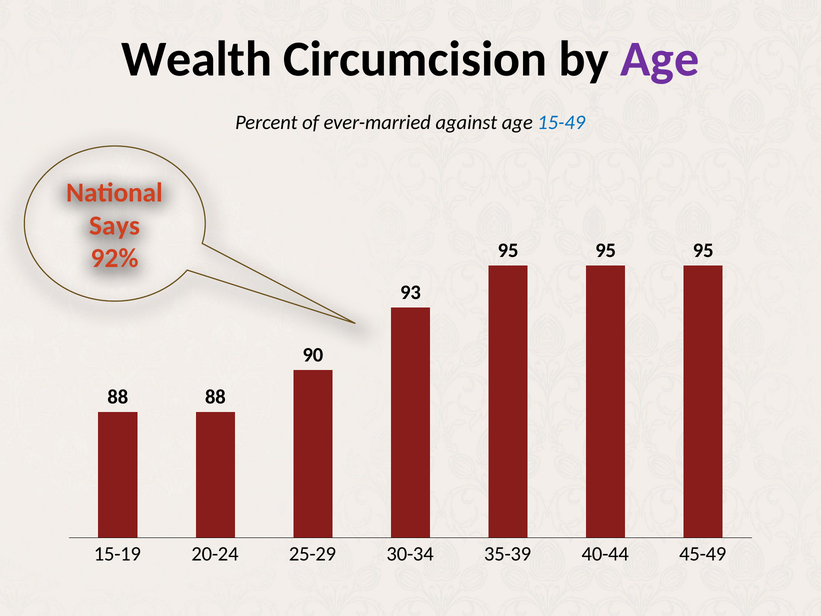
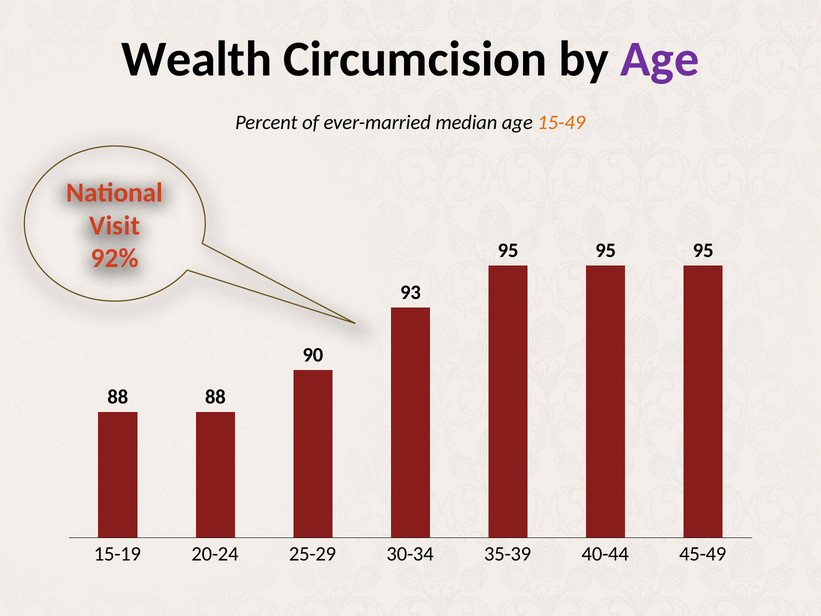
against: against -> median (466, 122)
15-49 colour: blue -> orange (561, 122)
Says: Says -> Visit (115, 225)
